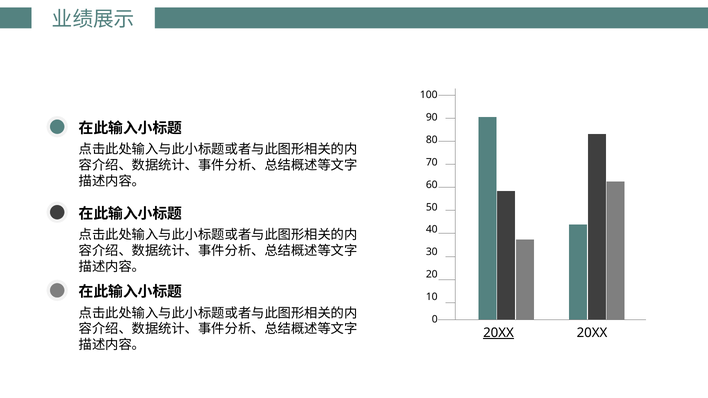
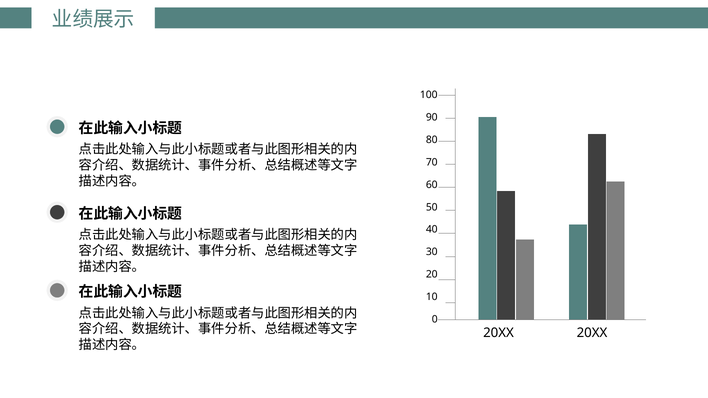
20XX underline: present -> none (498, 333)
